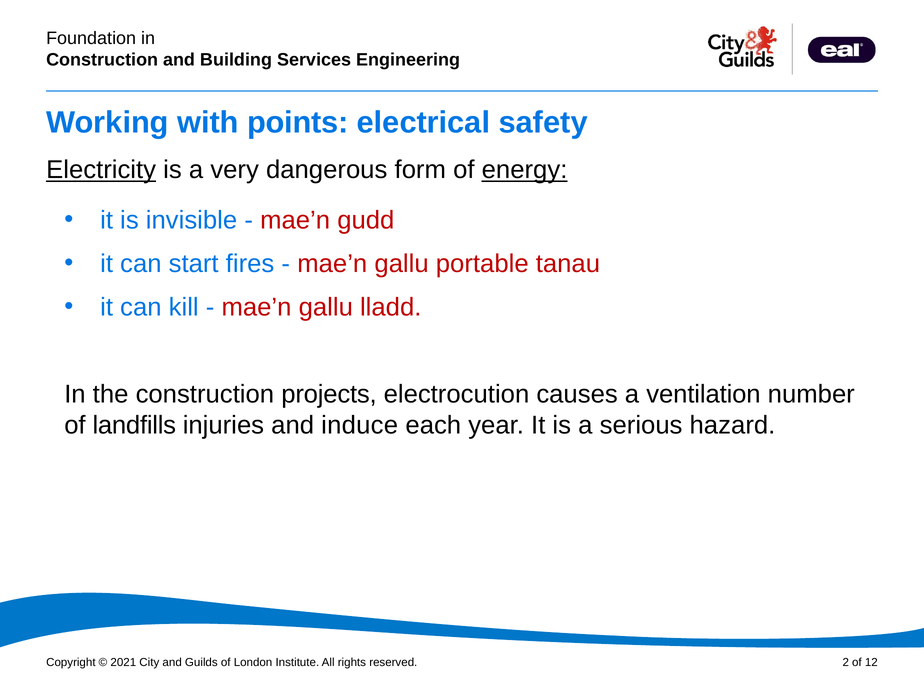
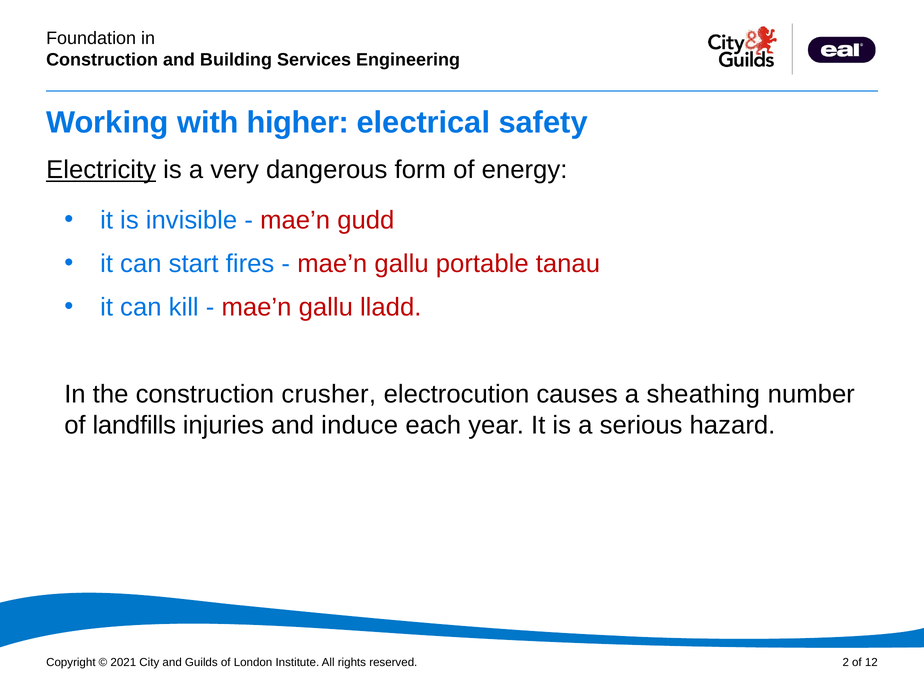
points: points -> higher (298, 123)
energy underline: present -> none (525, 170)
projects: projects -> crusher (329, 395)
ventilation: ventilation -> sheathing (703, 395)
